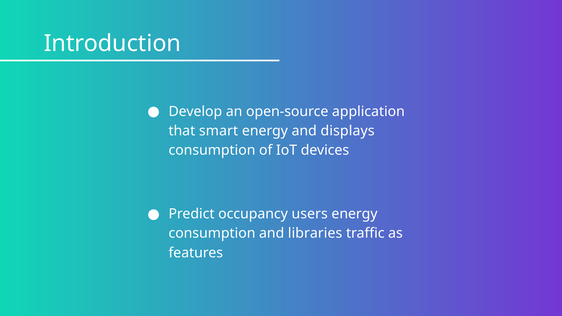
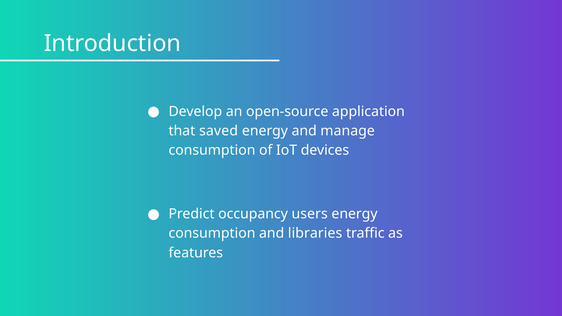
smart: smart -> saved (219, 131)
displays: displays -> manage (348, 131)
